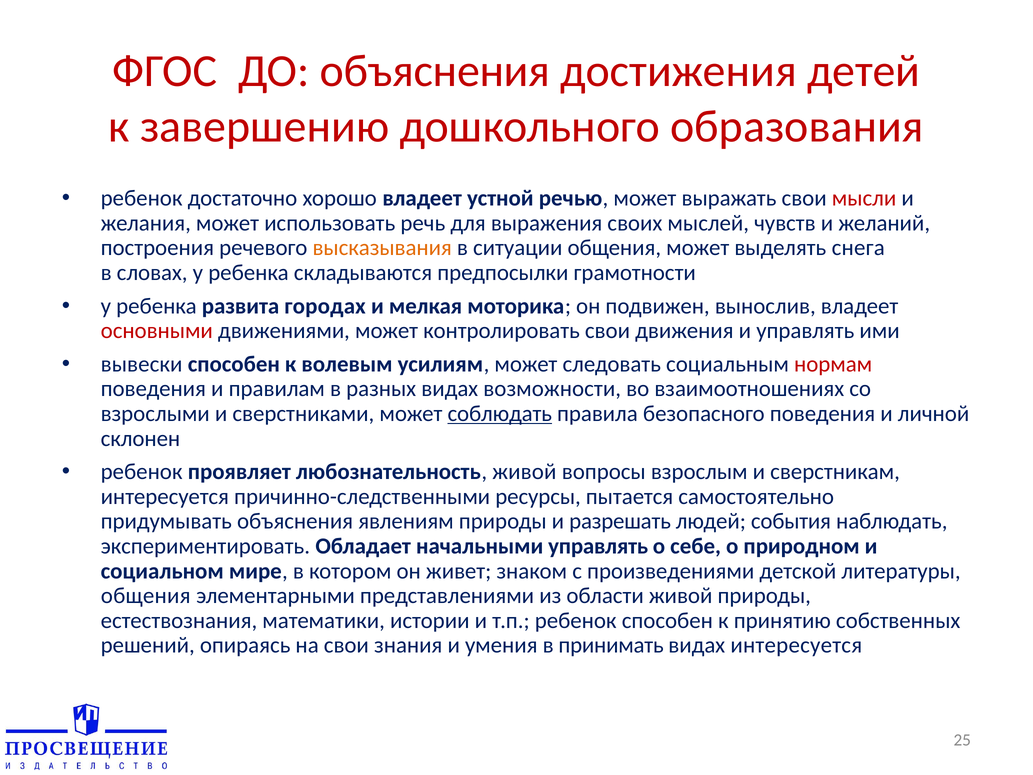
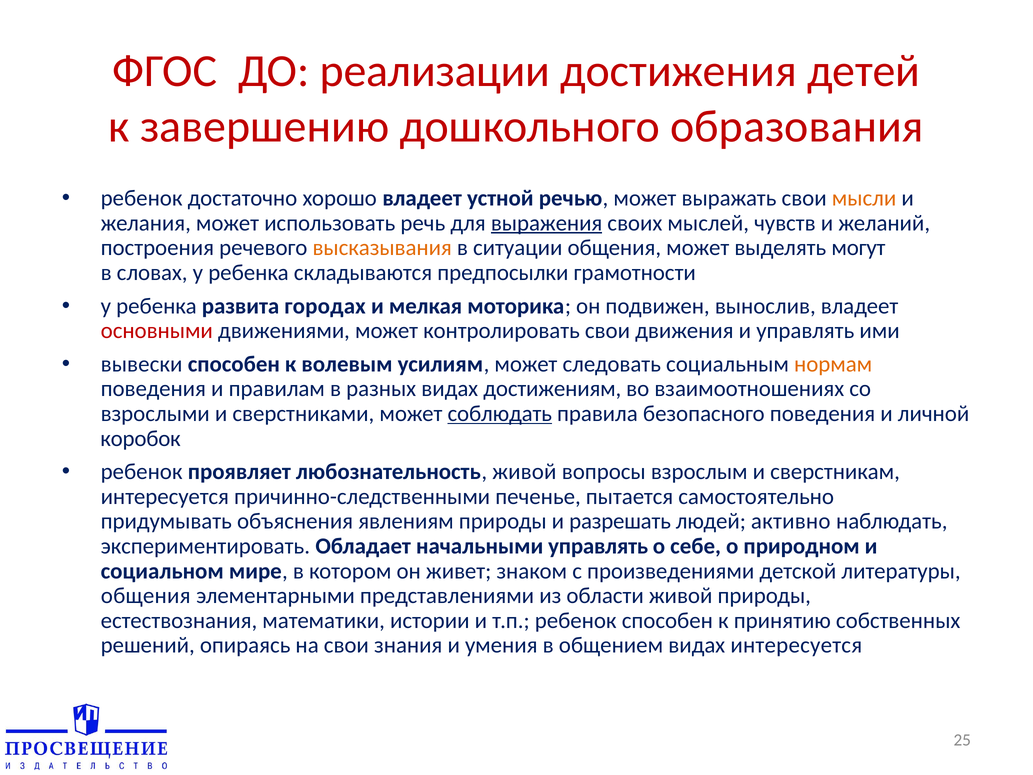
ДО объяснения: объяснения -> реализации (435, 71)
мысли colour: red -> orange (864, 198)
выражения underline: none -> present (547, 223)
снега: снега -> могут (858, 248)
нормам colour: red -> orange (833, 364)
возможности: возможности -> достижениям (552, 389)
склонен: склонен -> коробок (141, 438)
ресурсы: ресурсы -> печенье (538, 496)
события: события -> активно (791, 521)
принимать: принимать -> общением (611, 645)
